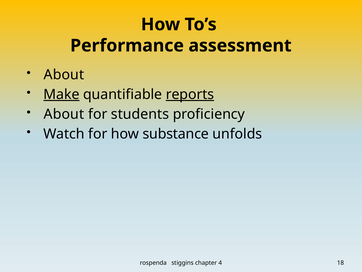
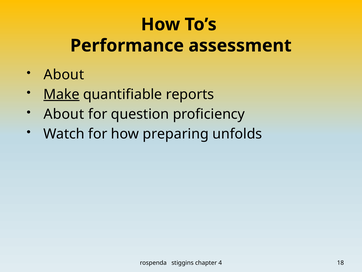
reports underline: present -> none (190, 94)
students: students -> question (140, 114)
substance: substance -> preparing (176, 134)
